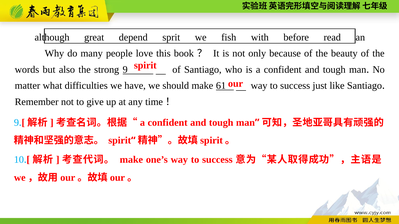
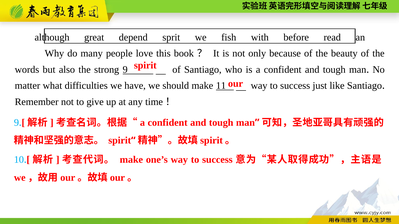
61: 61 -> 11 (221, 86)
